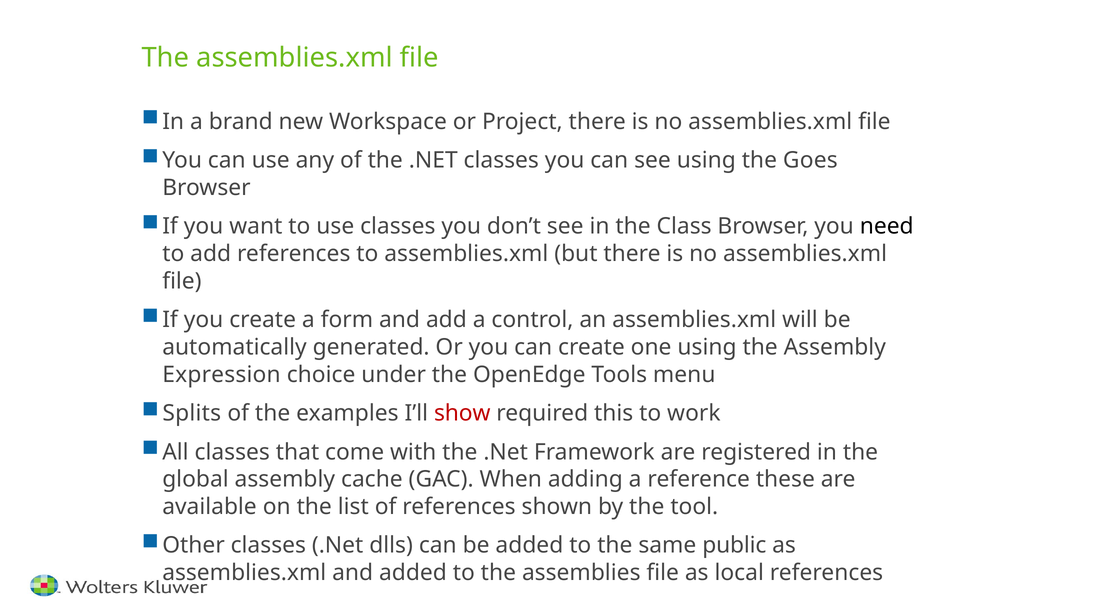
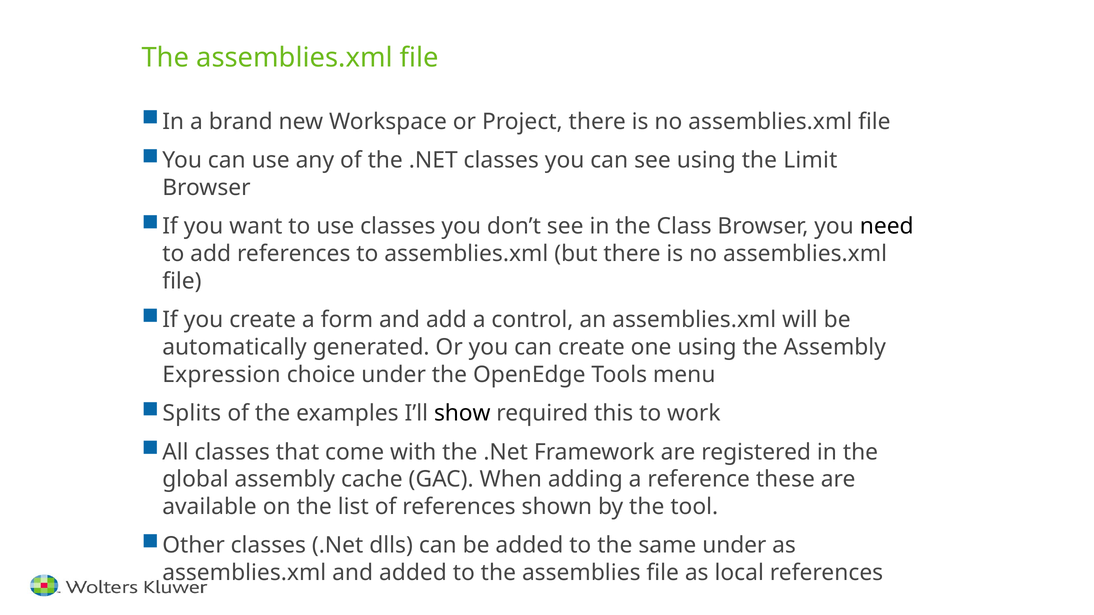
Goes: Goes -> Limit (810, 160)
show colour: red -> black (462, 414)
same public: public -> under (734, 546)
